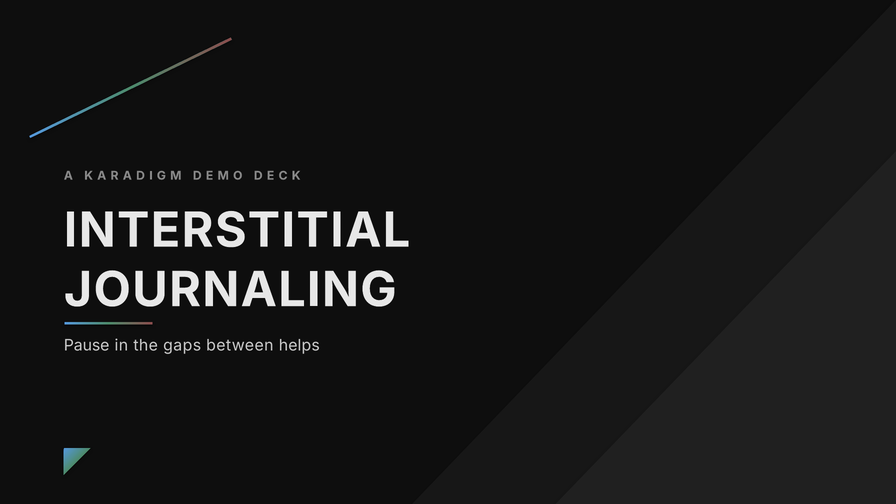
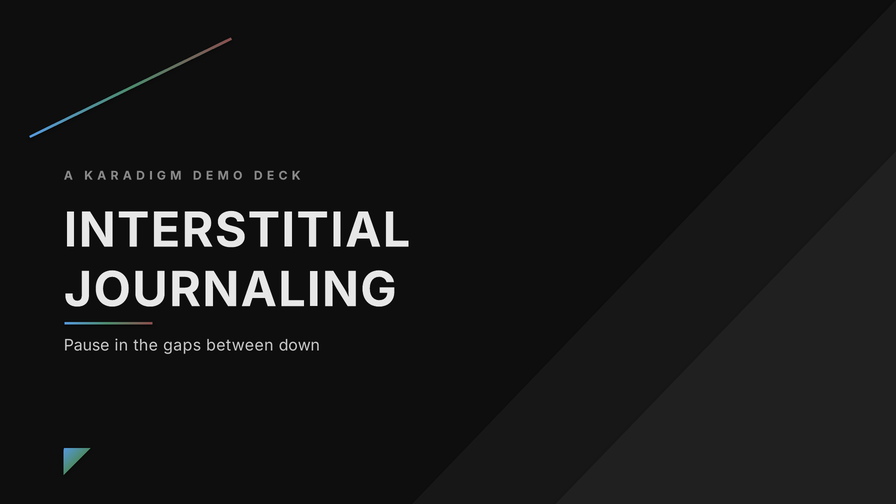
helps: helps -> down (299, 346)
